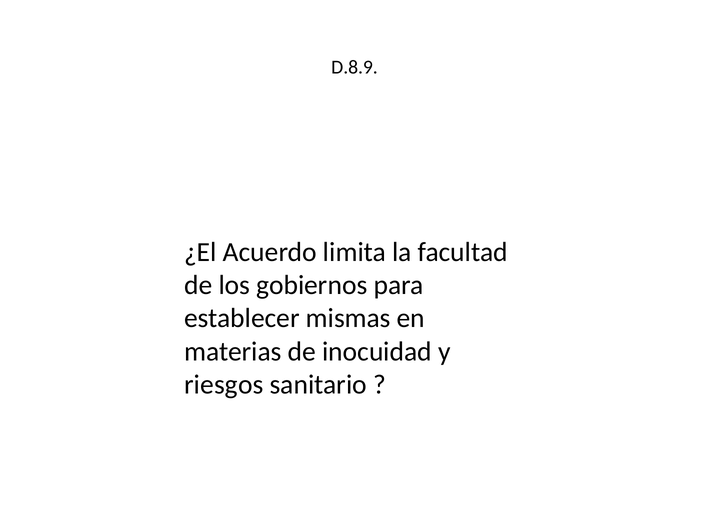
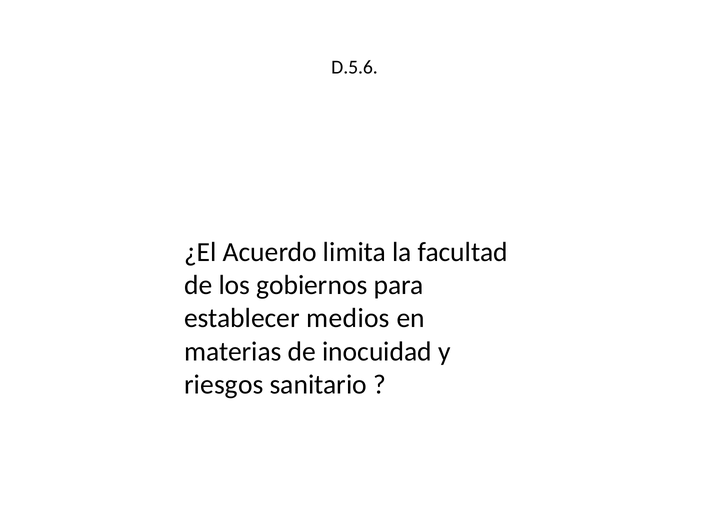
D.8.9: D.8.9 -> D.5.6 (355, 67)
mismas: mismas -> medios (348, 318)
